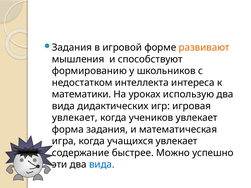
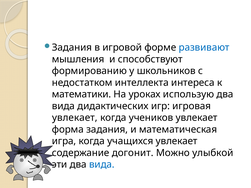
развивают colour: orange -> blue (204, 48)
быстрее: быстрее -> догонит (133, 153)
успешно: успешно -> улыбкой (213, 153)
